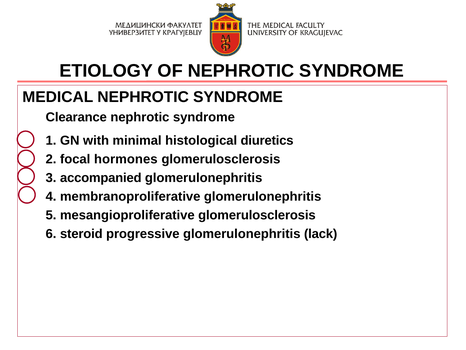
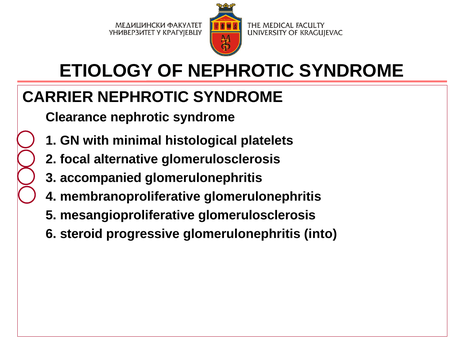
MEDICAL: MEDICAL -> CARRIER (58, 97)
diuretics: diuretics -> platelets (267, 140)
hormones: hormones -> alternative (126, 159)
lack: lack -> into (321, 233)
